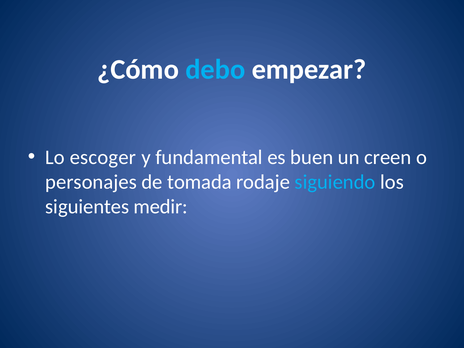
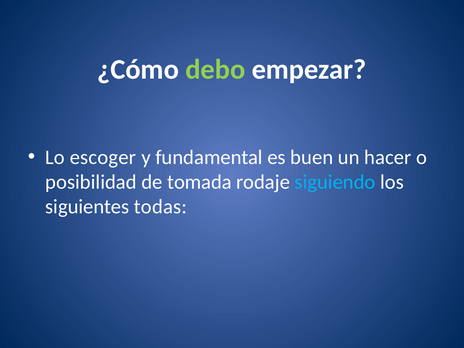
debo colour: light blue -> light green (215, 69)
creen: creen -> hacer (388, 157)
personajes: personajes -> posibilidad (91, 182)
medir: medir -> todas (160, 207)
